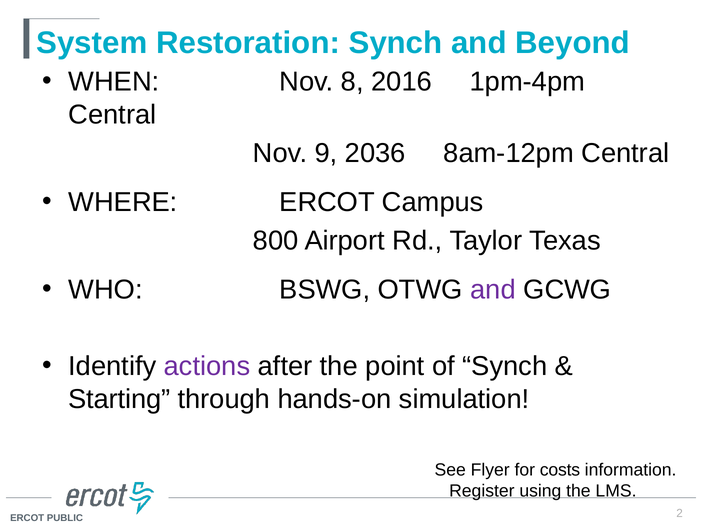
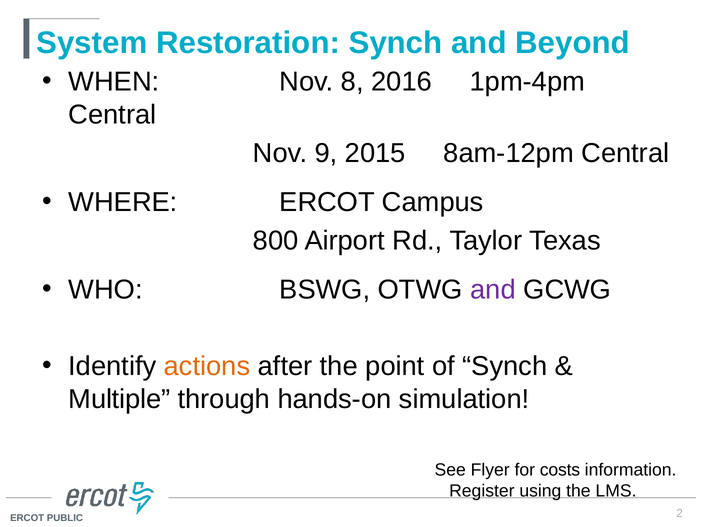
2036: 2036 -> 2015 (375, 153)
actions colour: purple -> orange (207, 366)
Starting: Starting -> Multiple (119, 399)
